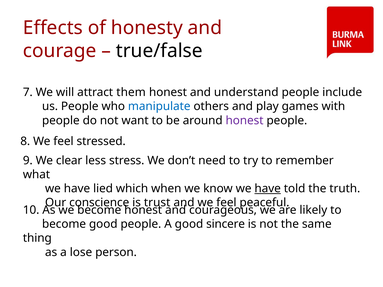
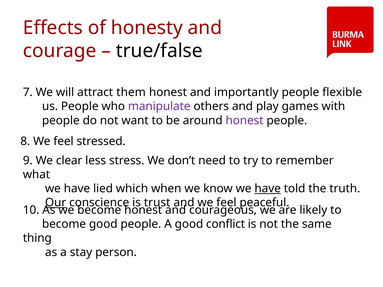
understand: understand -> importantly (246, 92)
include: include -> flexible (342, 92)
manipulate colour: blue -> purple (159, 106)
Our underline: none -> present (56, 203)
sincere: sincere -> conflict (226, 224)
lose: lose -> stay (81, 252)
